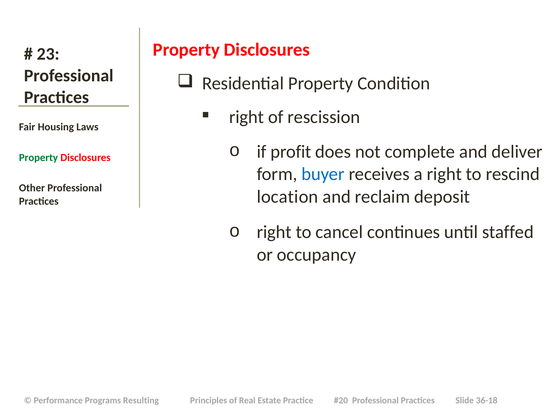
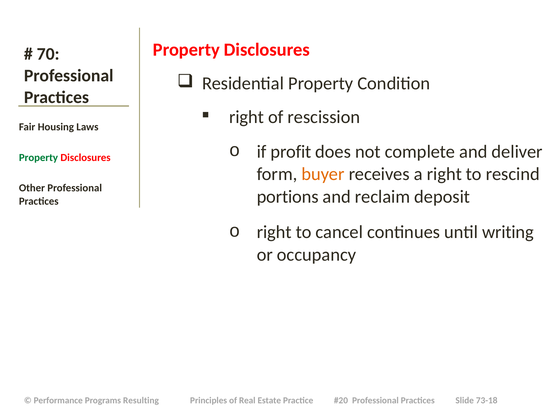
23: 23 -> 70 (48, 54)
buyer colour: blue -> orange (323, 174)
location: location -> portions (288, 196)
staffed: staffed -> writing (508, 232)
36-18: 36-18 -> 73-18 (487, 400)
